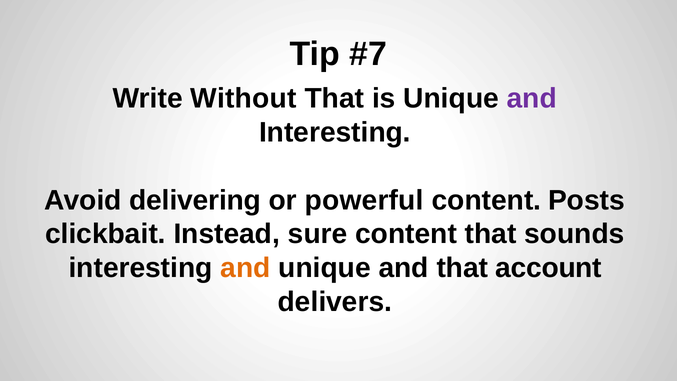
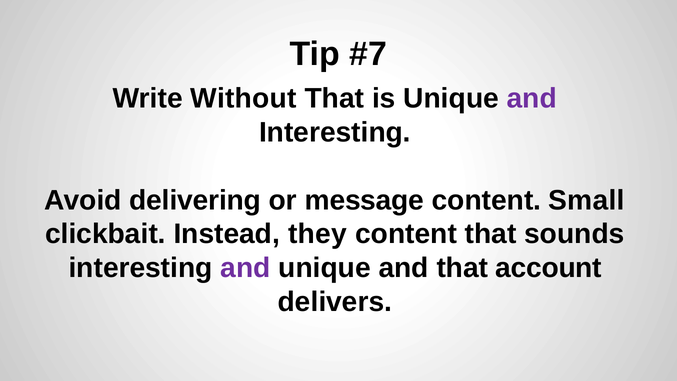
powerful: powerful -> message (364, 200)
Posts: Posts -> Small (586, 200)
sure: sure -> they (317, 234)
and colour: orange -> purple (245, 268)
